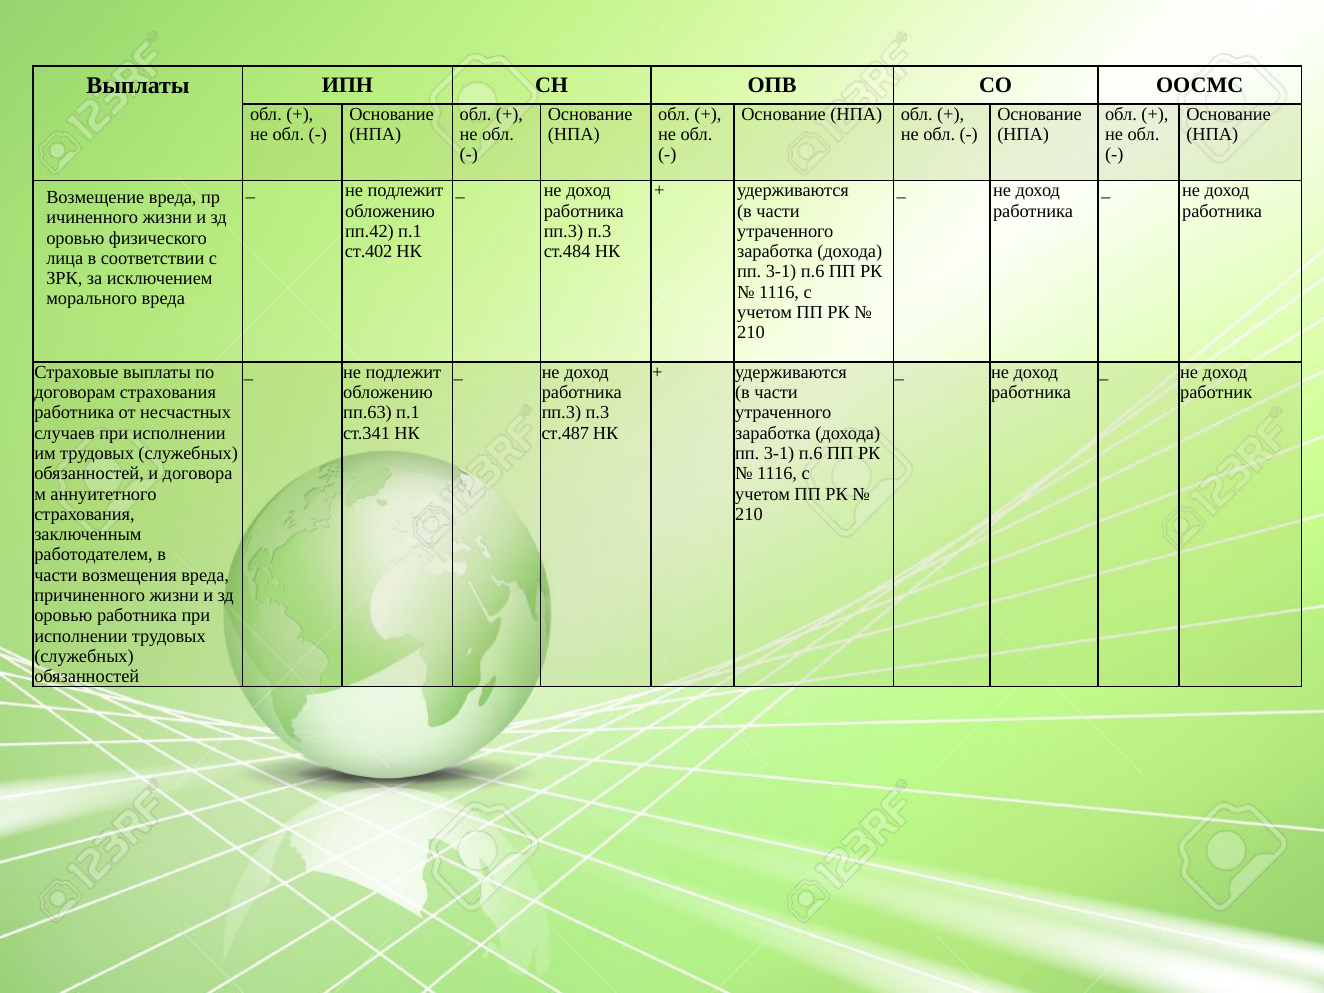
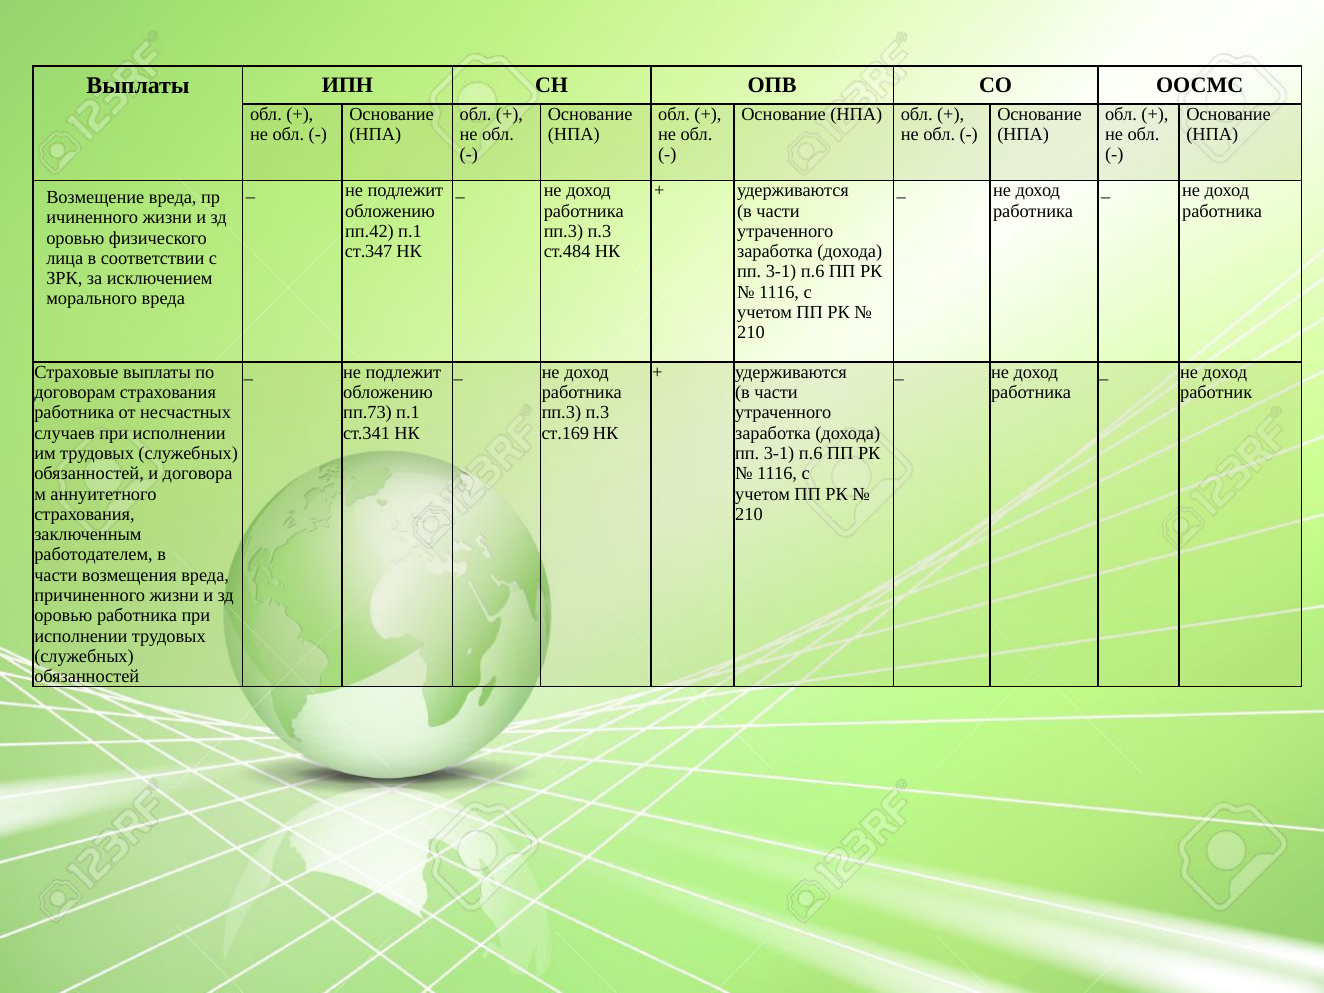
ст.402: ст.402 -> ст.347 (369, 252)
пп.63: пп.63 -> пп.73 (368, 413)
ст.487: ст.487 -> ст.169 (565, 433)
